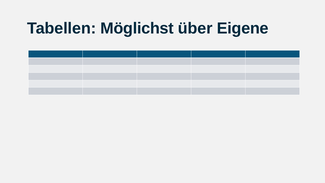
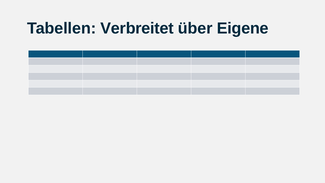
Möglichst: Möglichst -> Verbreitet (137, 28)
